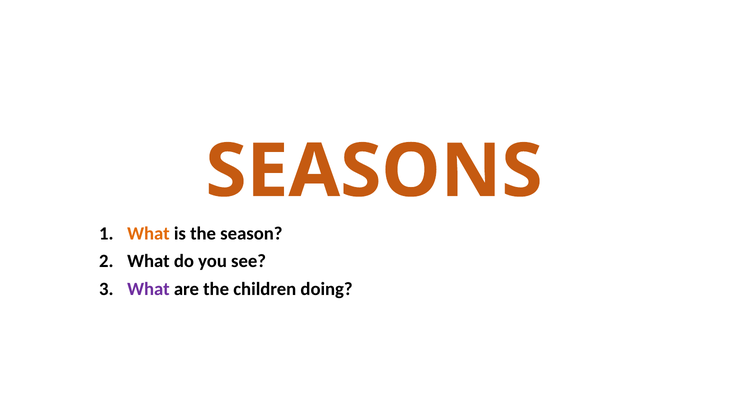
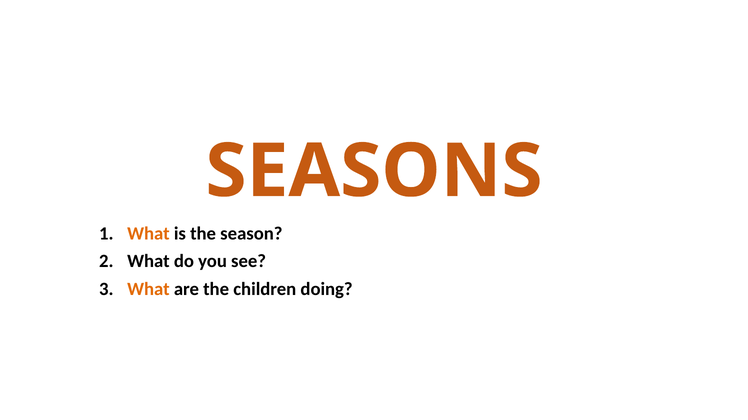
What colour: purple -> orange (148, 290)
